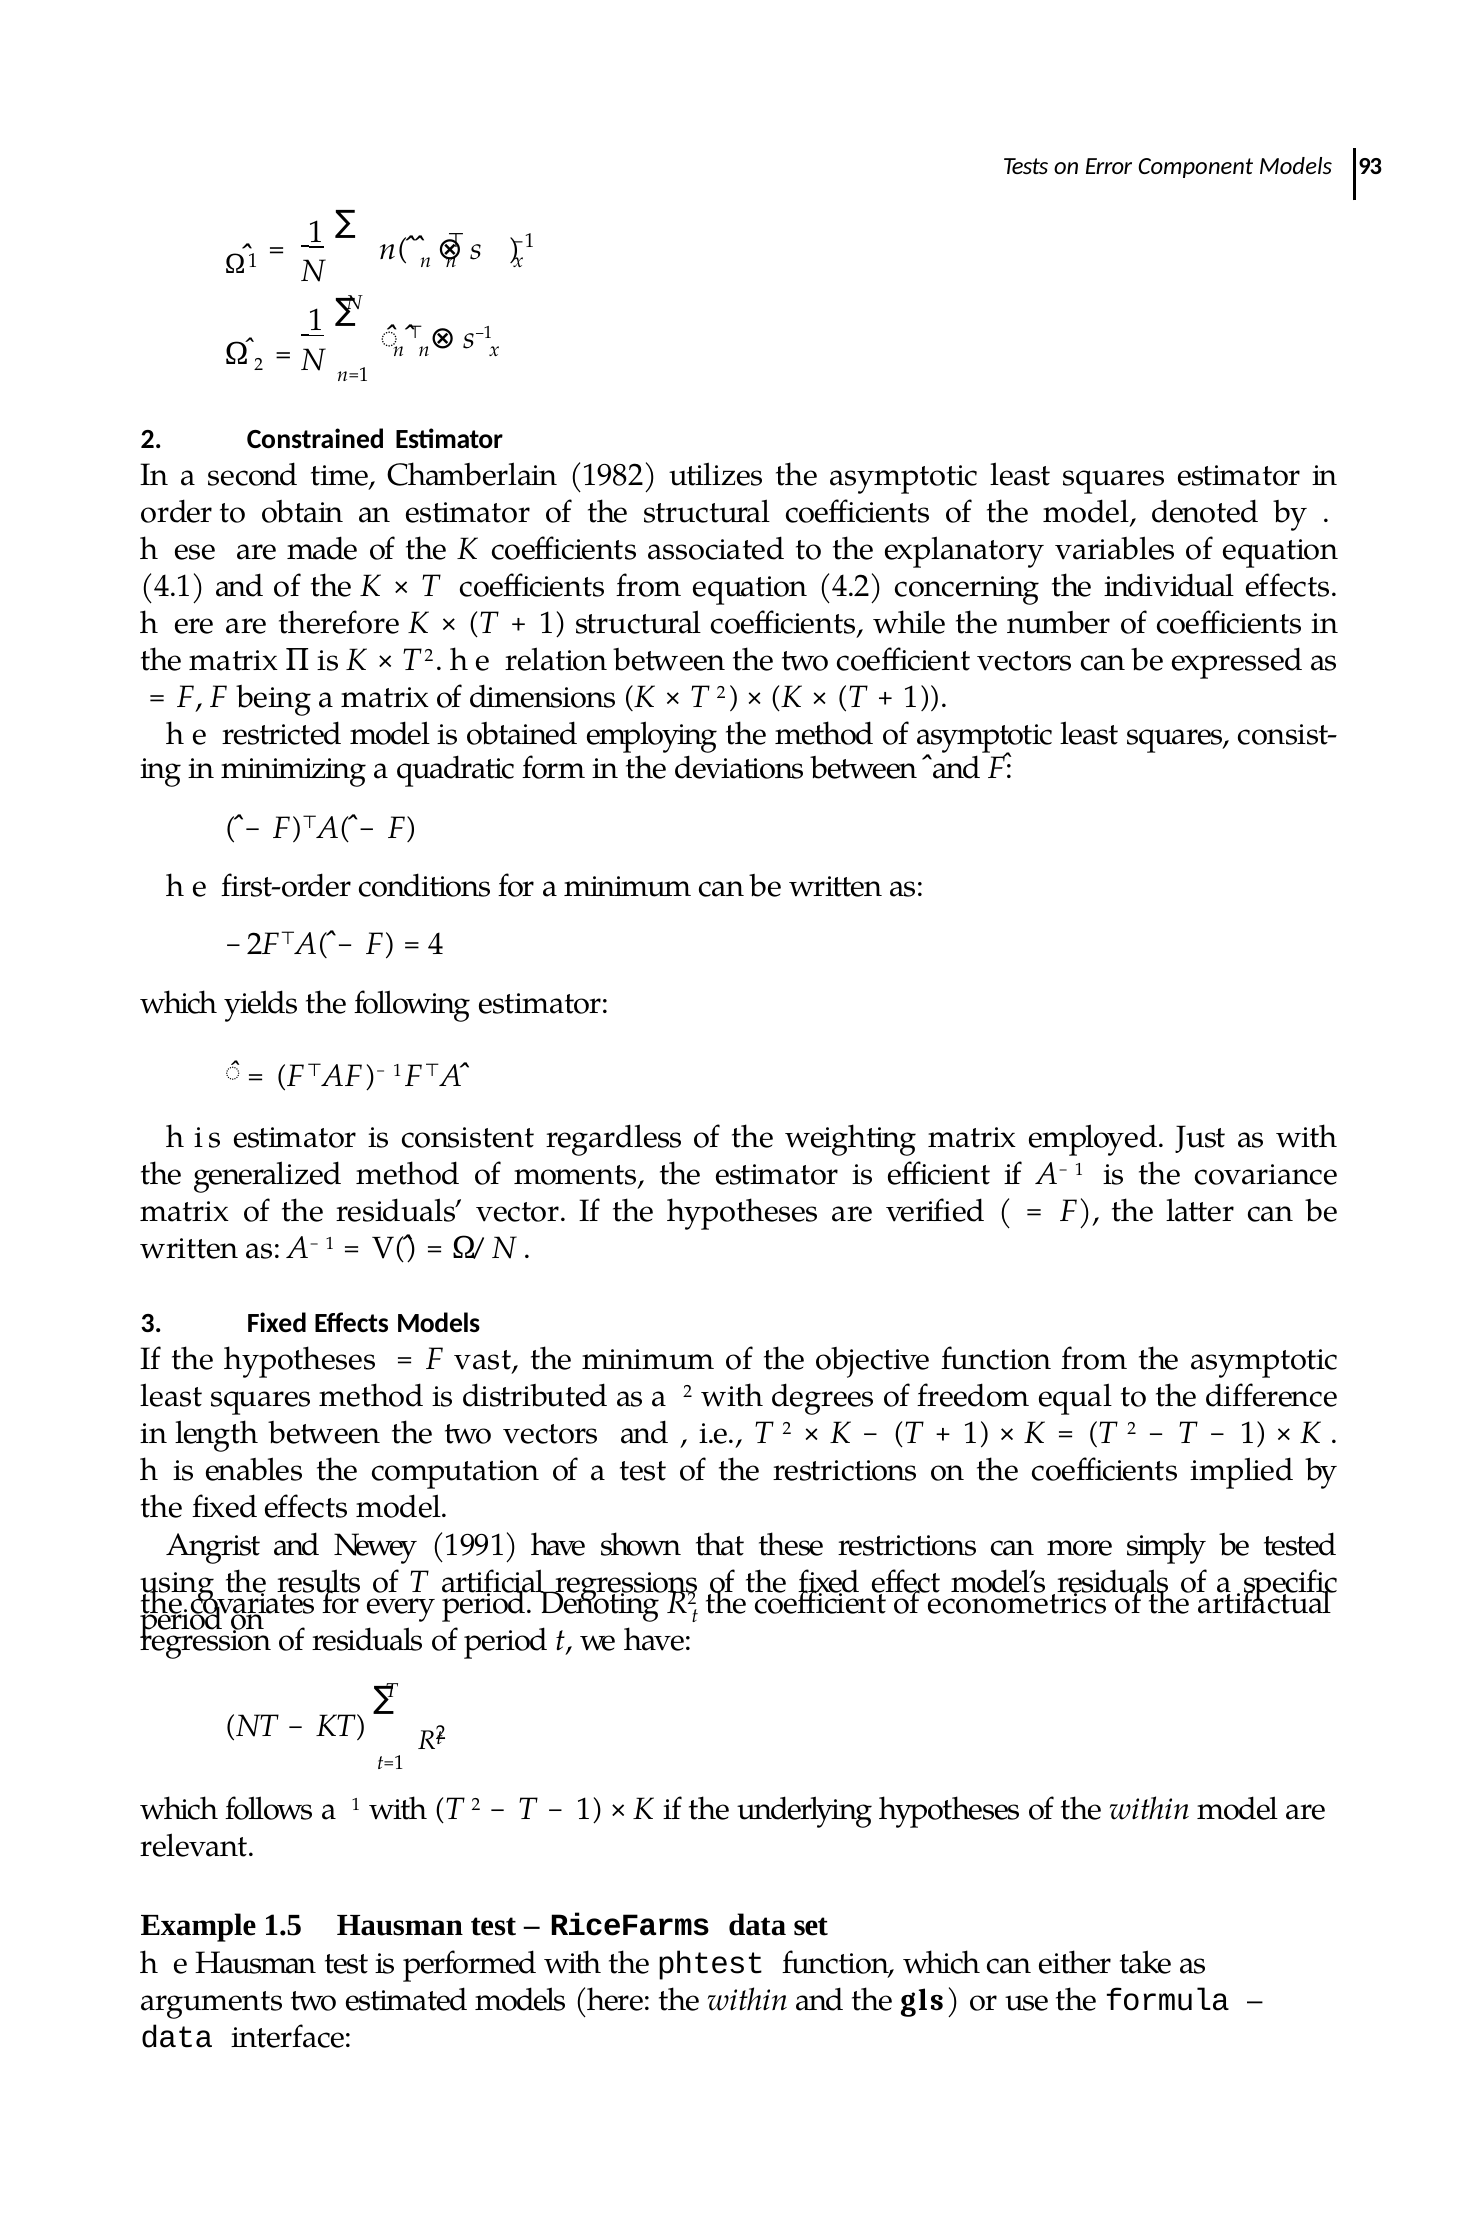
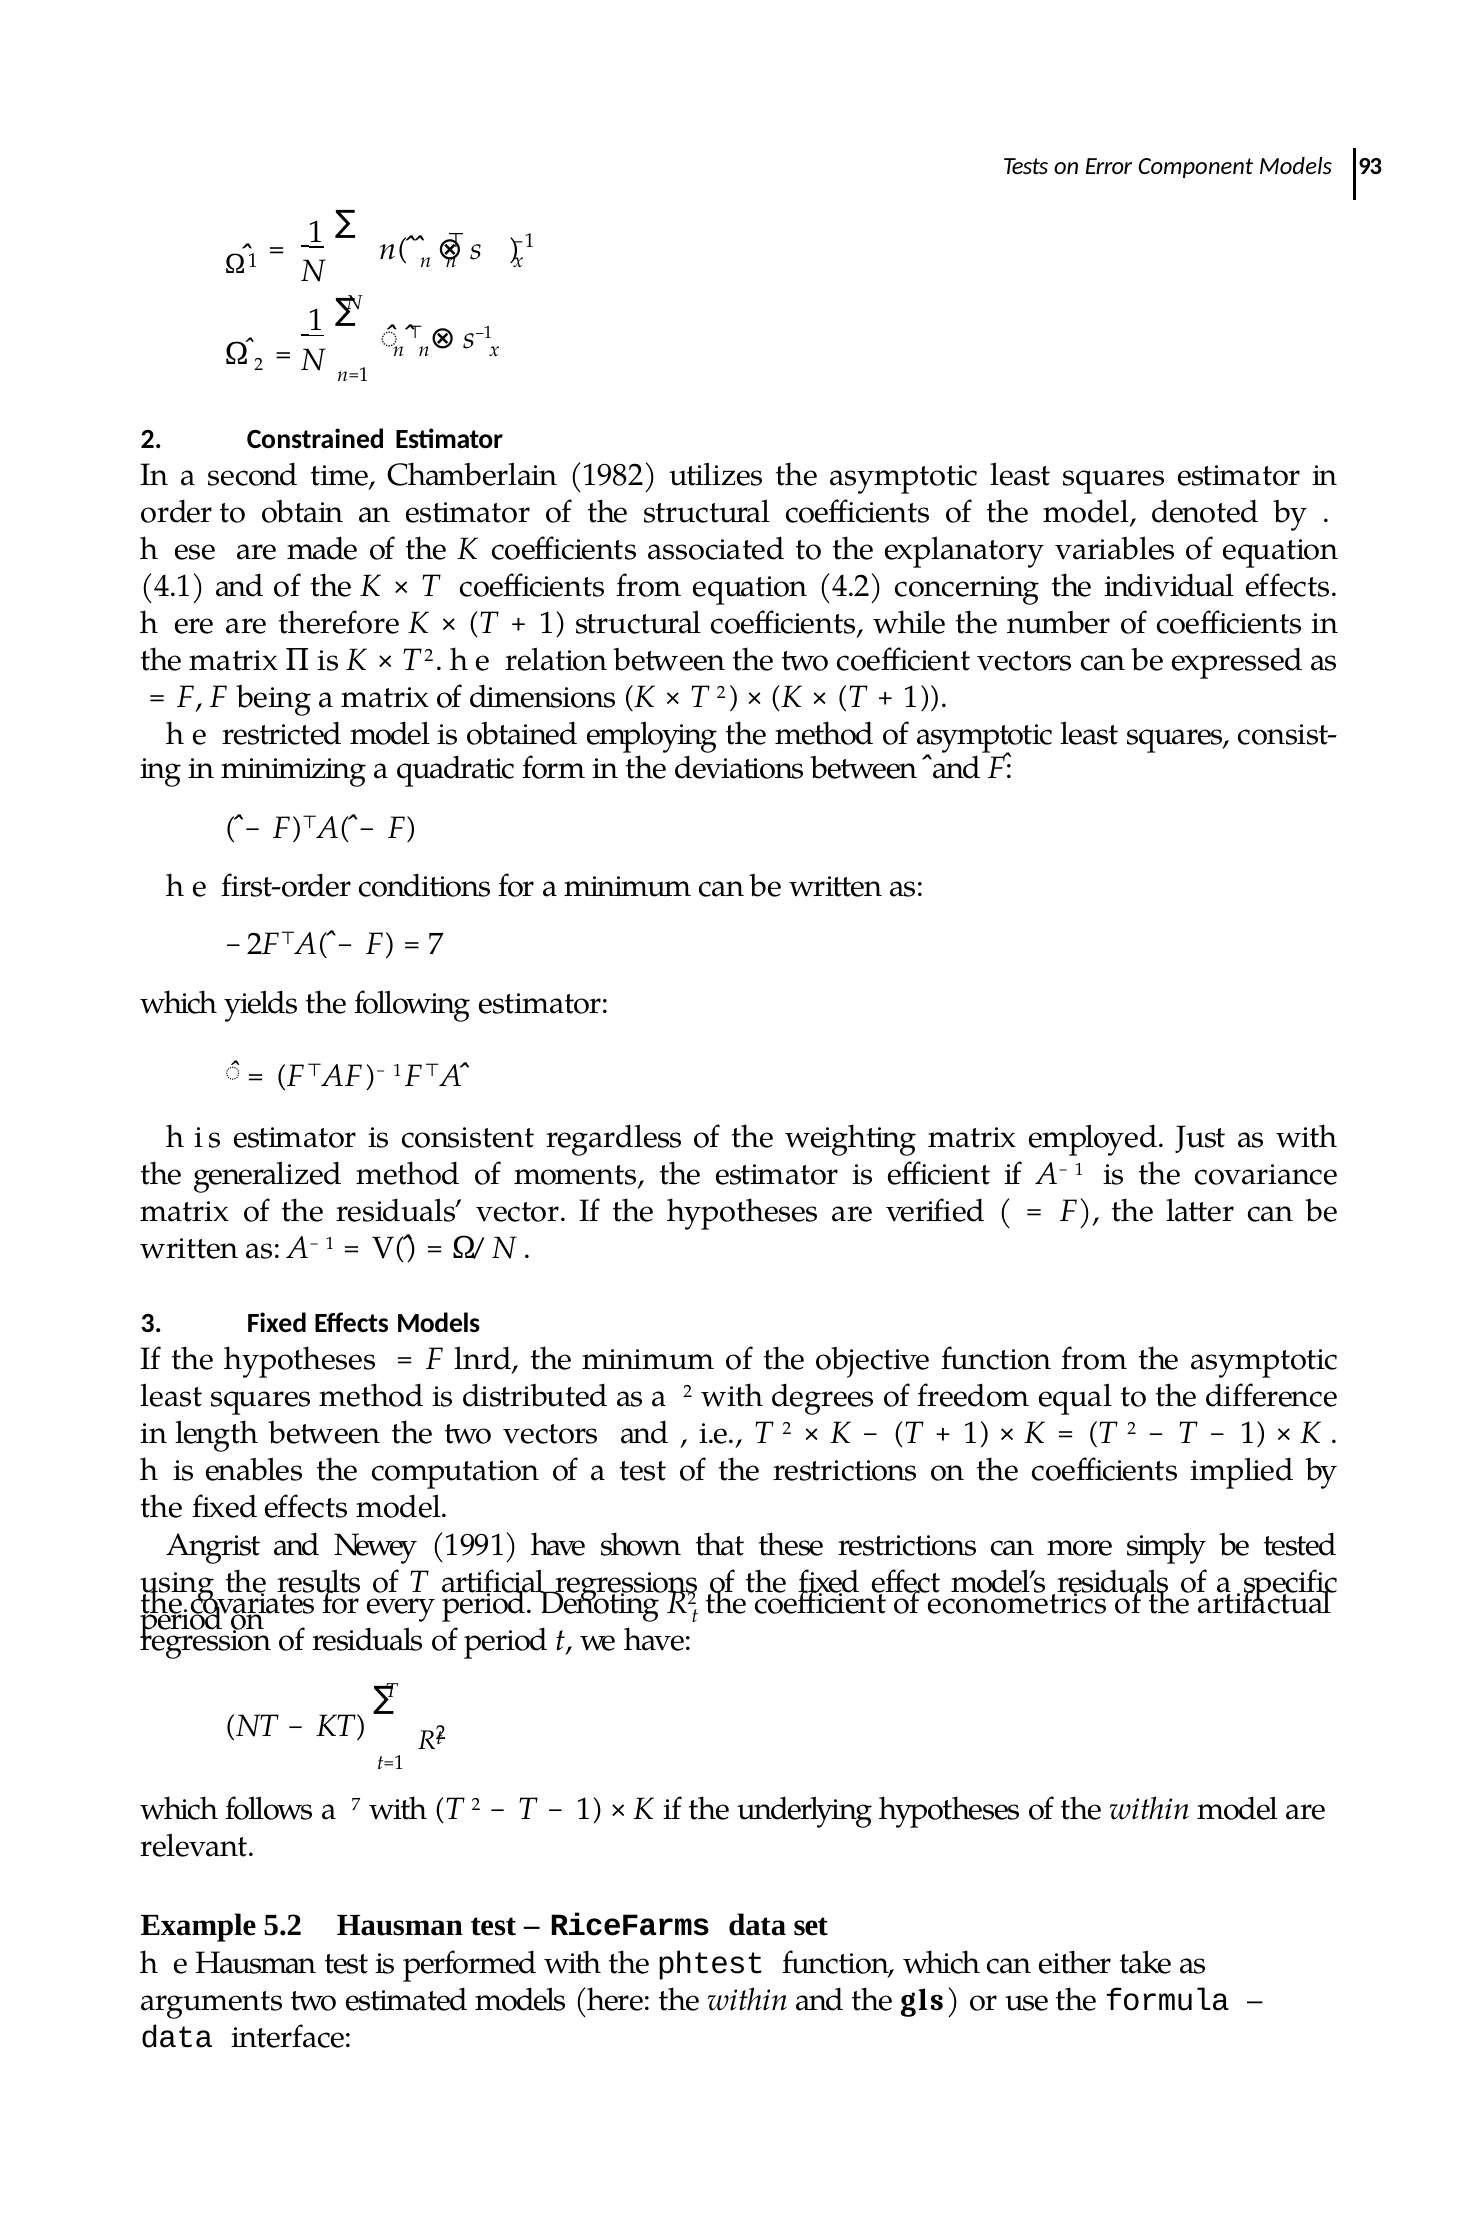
4: 4 -> 7 (437, 945)
vast: vast -> lnrd (487, 1359)
a 1: 1 -> 7 (356, 1805)
1.5: 1.5 -> 5.2 (283, 1925)
